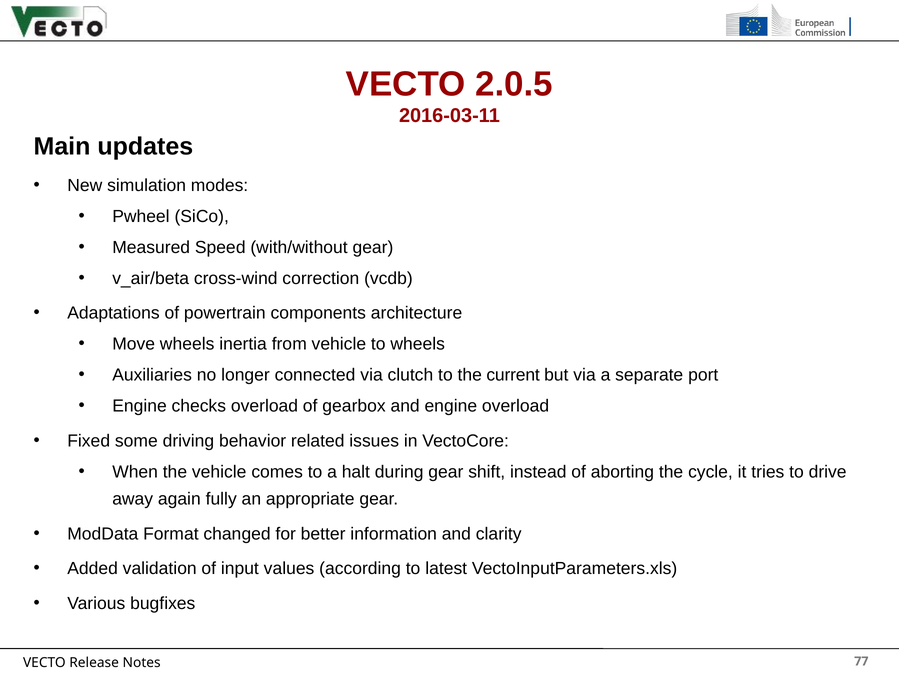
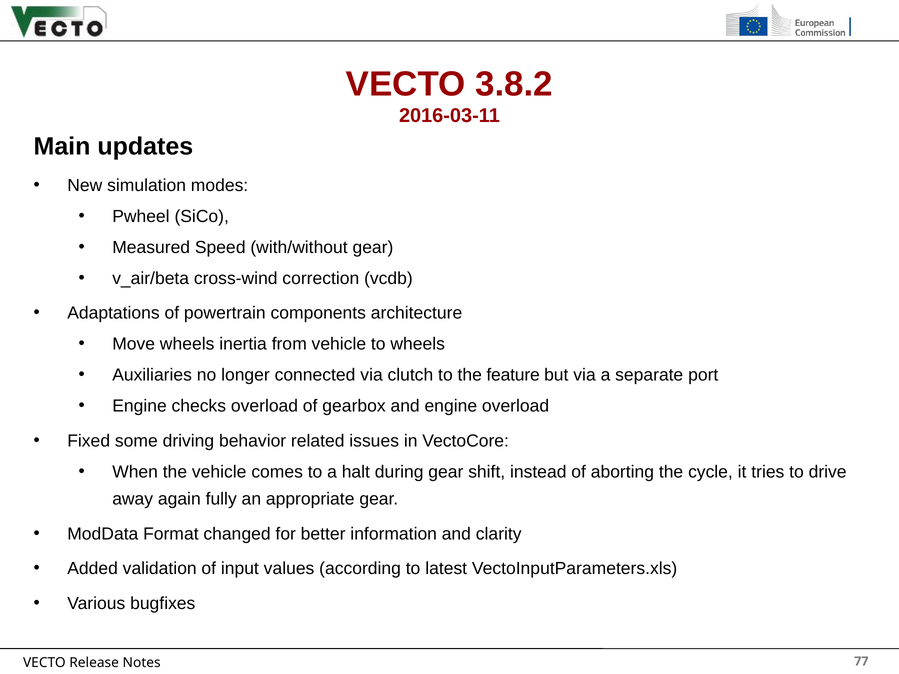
2.0.5: 2.0.5 -> 3.8.2 (514, 84)
current: current -> feature (513, 375)
